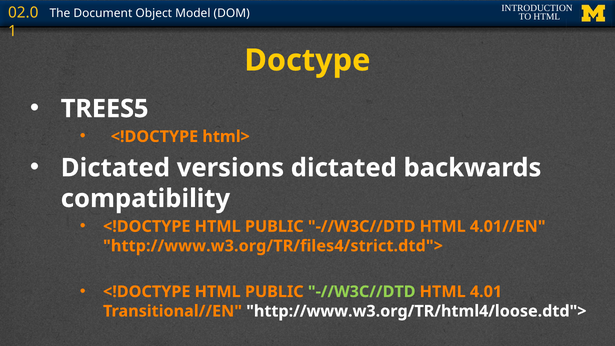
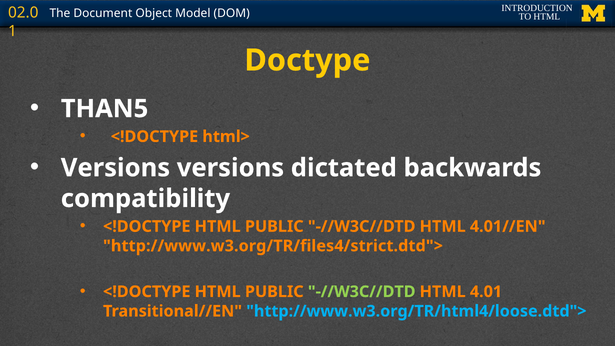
TREES5: TREES5 -> THAN5 (105, 109)
Dictated: Dictated -> Versions (115, 168)
http://www.w3.org/TR/html4/loose.dtd"> colour: white -> light blue (416, 311)
